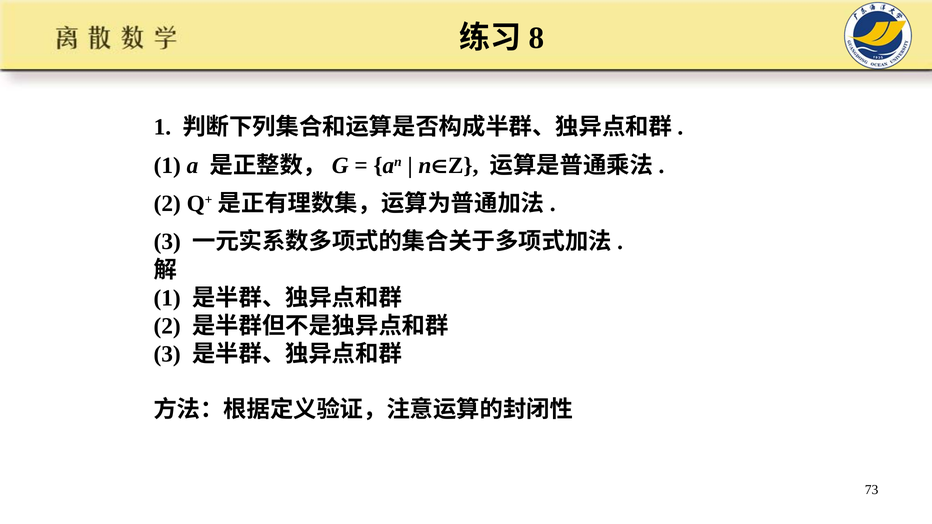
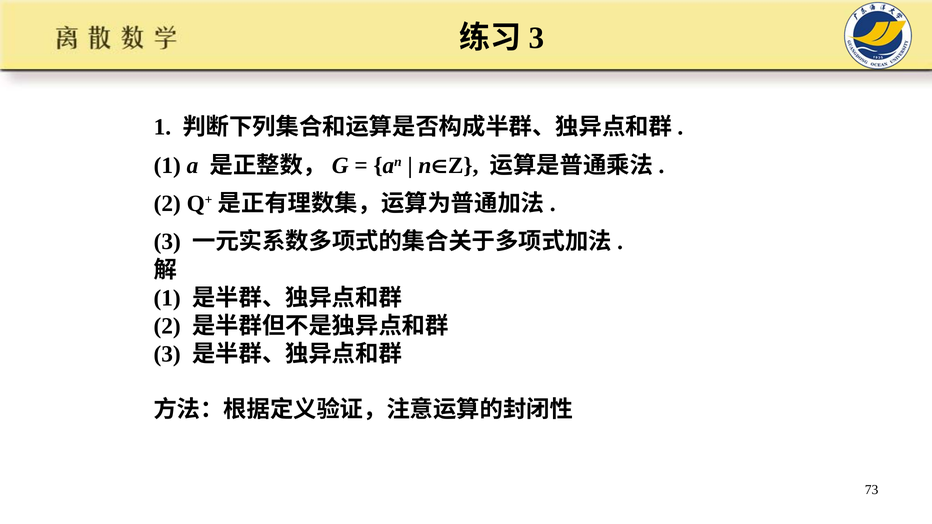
8: 8 -> 3 (537, 38)
